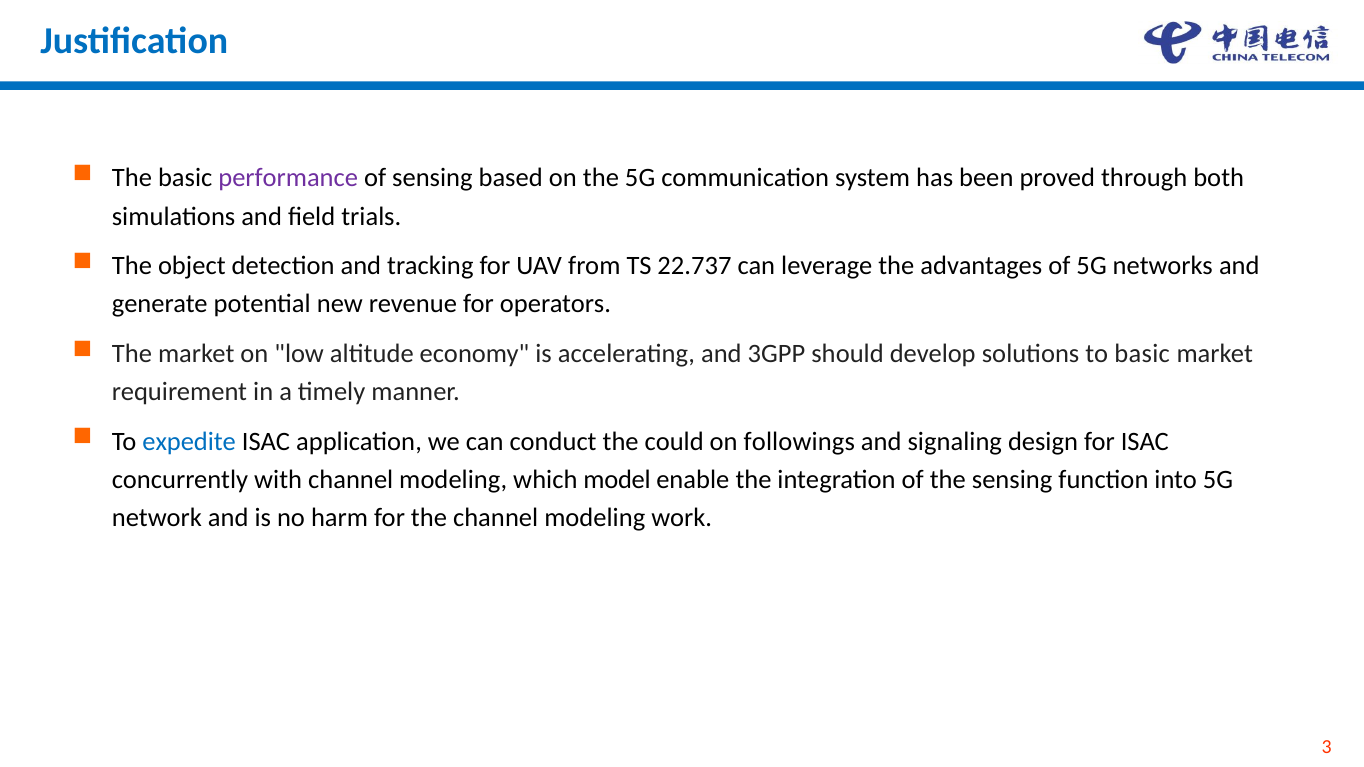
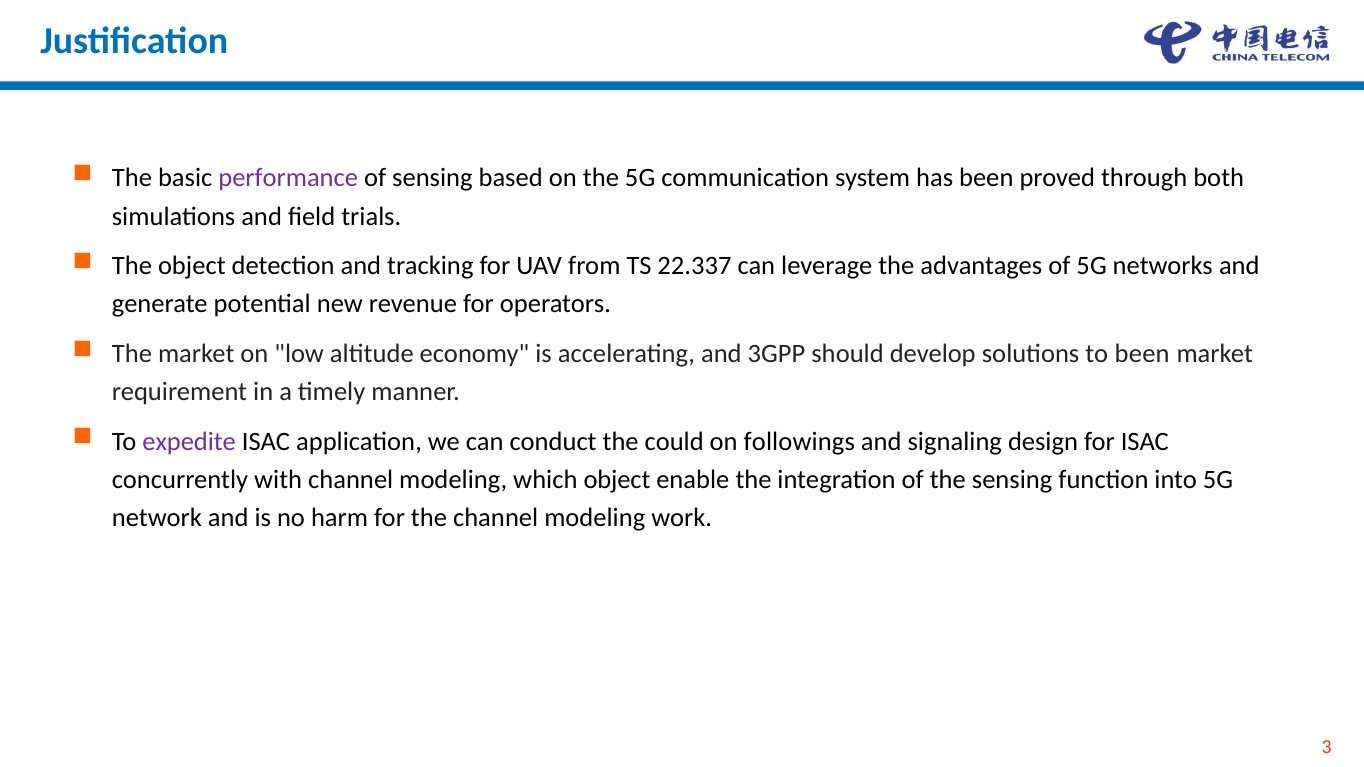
22.737: 22.737 -> 22.337 (694, 266)
to basic: basic -> been (1142, 354)
expedite colour: blue -> purple (189, 441)
which model: model -> object (617, 480)
